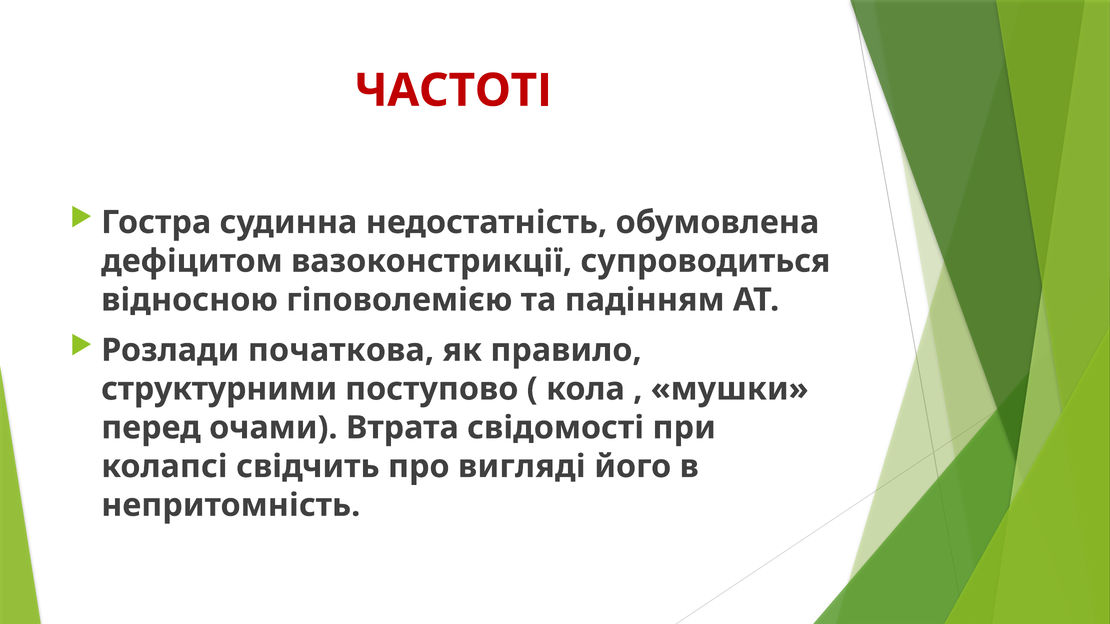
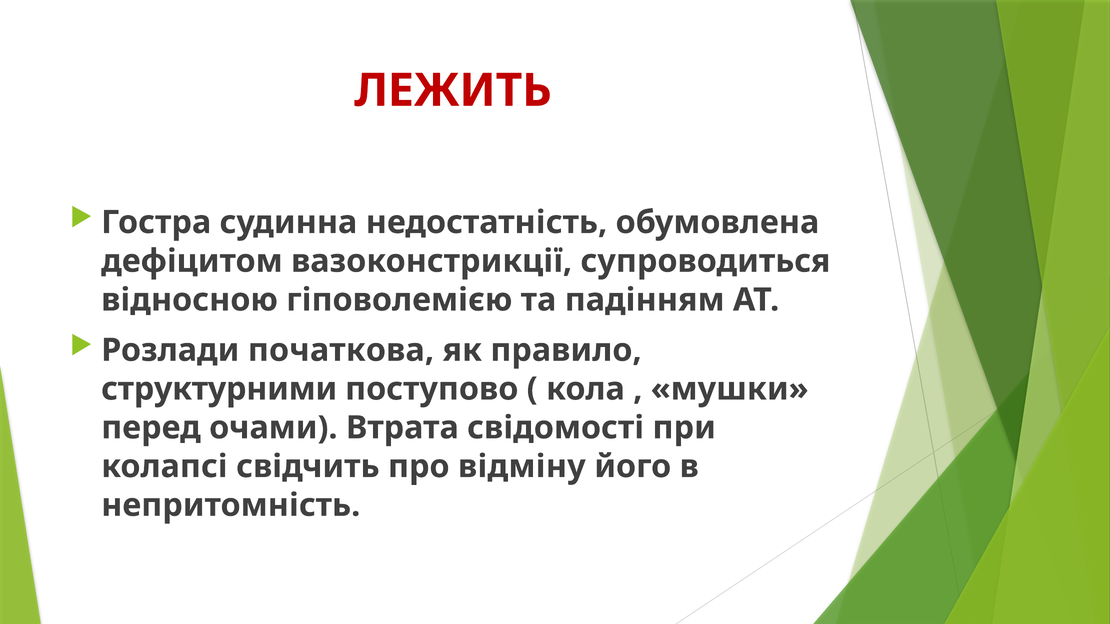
ЧАСТОТІ: ЧАСТОТІ -> ЛЕЖИТЬ (453, 91)
вигляді: вигляді -> відміну (522, 467)
